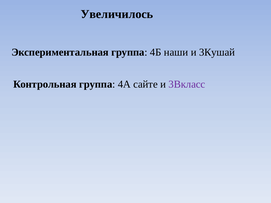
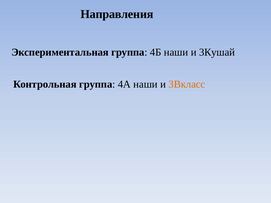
Увеличилось: Увеличилось -> Направления (117, 14)
4А сайте: сайте -> наши (145, 84)
3Вкласс colour: purple -> orange (187, 84)
